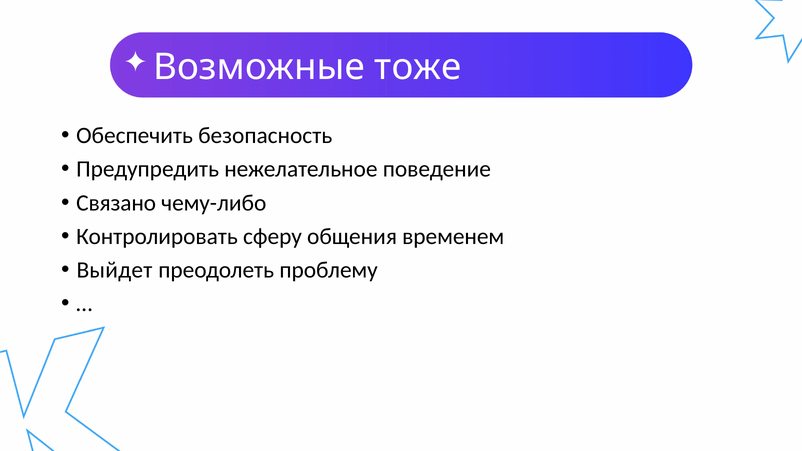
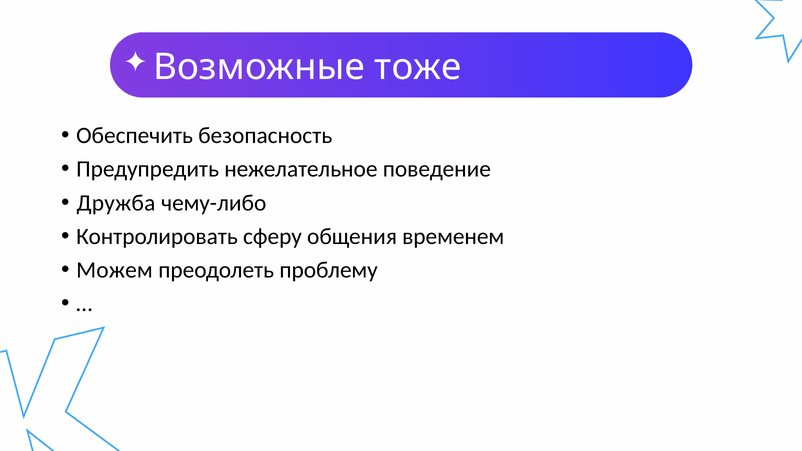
Связано: Связано -> Дружба (116, 203)
Выйдет: Выйдет -> Можем (114, 270)
